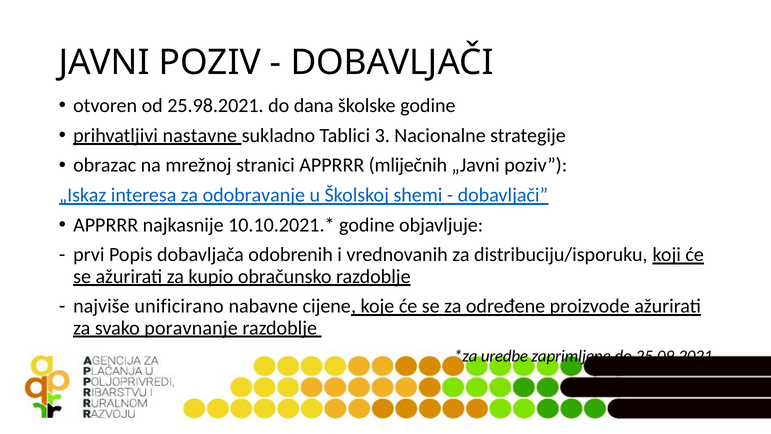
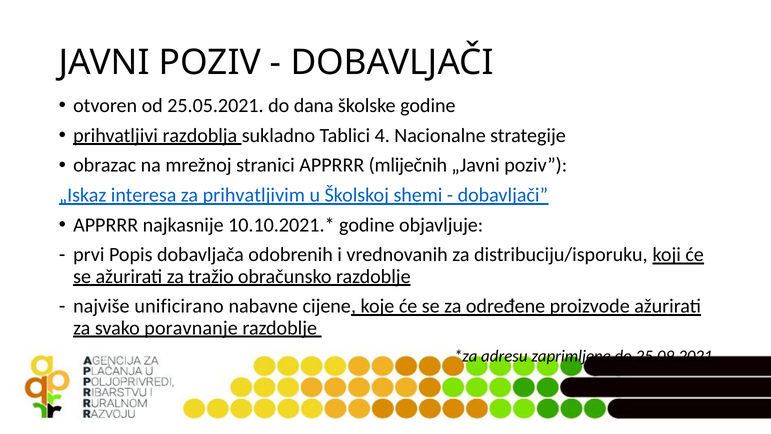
25.98.2021: 25.98.2021 -> 25.05.2021 (215, 105)
nastavne: nastavne -> razdoblja (200, 135)
3: 3 -> 4 (382, 135)
odobravanje: odobravanje -> prihvatljivim (254, 195)
kupio: kupio -> tražio (211, 276)
uredbe: uredbe -> adresu (504, 356)
